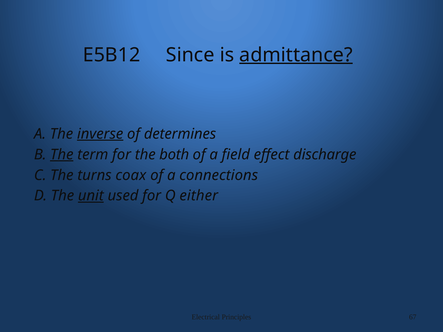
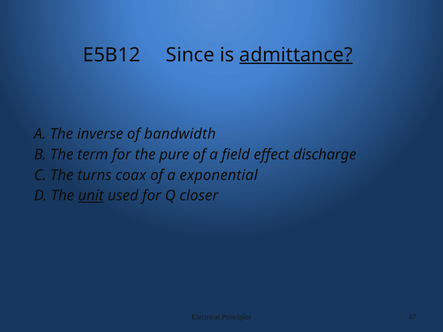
inverse underline: present -> none (100, 134)
determines: determines -> bandwidth (180, 134)
The underline: present -> none (62, 155)
both: both -> pure (174, 155)
connections: connections -> exponential (219, 175)
either: either -> closer (199, 196)
